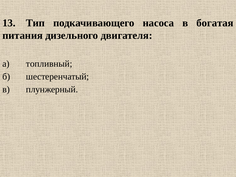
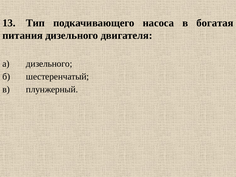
а топливный: топливный -> дизельного (49, 64)
